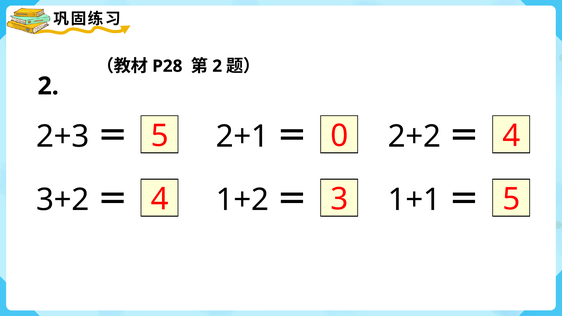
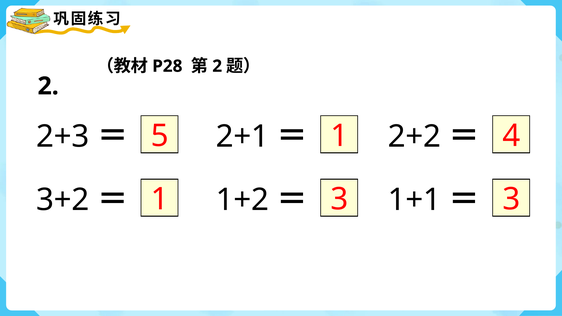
0: 0 -> 1 (339, 136)
4: 4 -> 1 (160, 199)
5: 5 -> 3 (511, 199)
